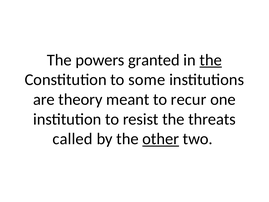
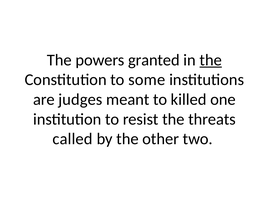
theory: theory -> judges (80, 99)
recur: recur -> killed (189, 99)
other underline: present -> none (161, 139)
